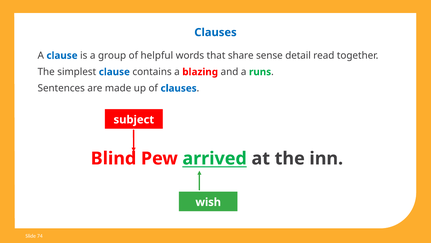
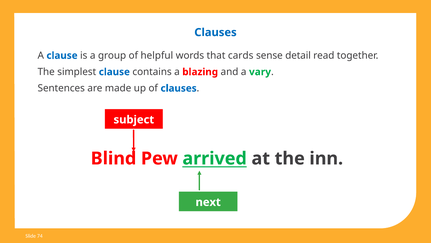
share: share -> cards (241, 55)
runs: runs -> vary (260, 72)
wish: wish -> next (208, 202)
